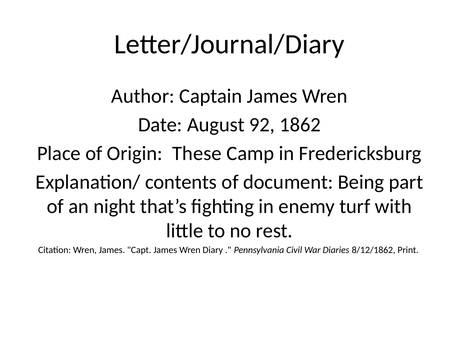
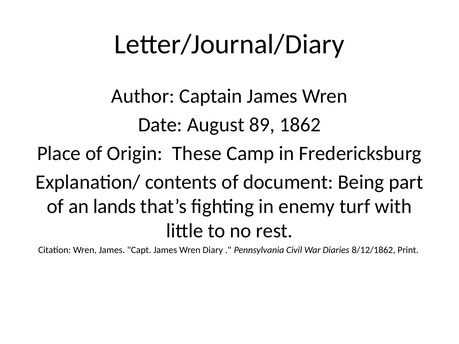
92: 92 -> 89 (262, 125)
night: night -> lands (115, 207)
